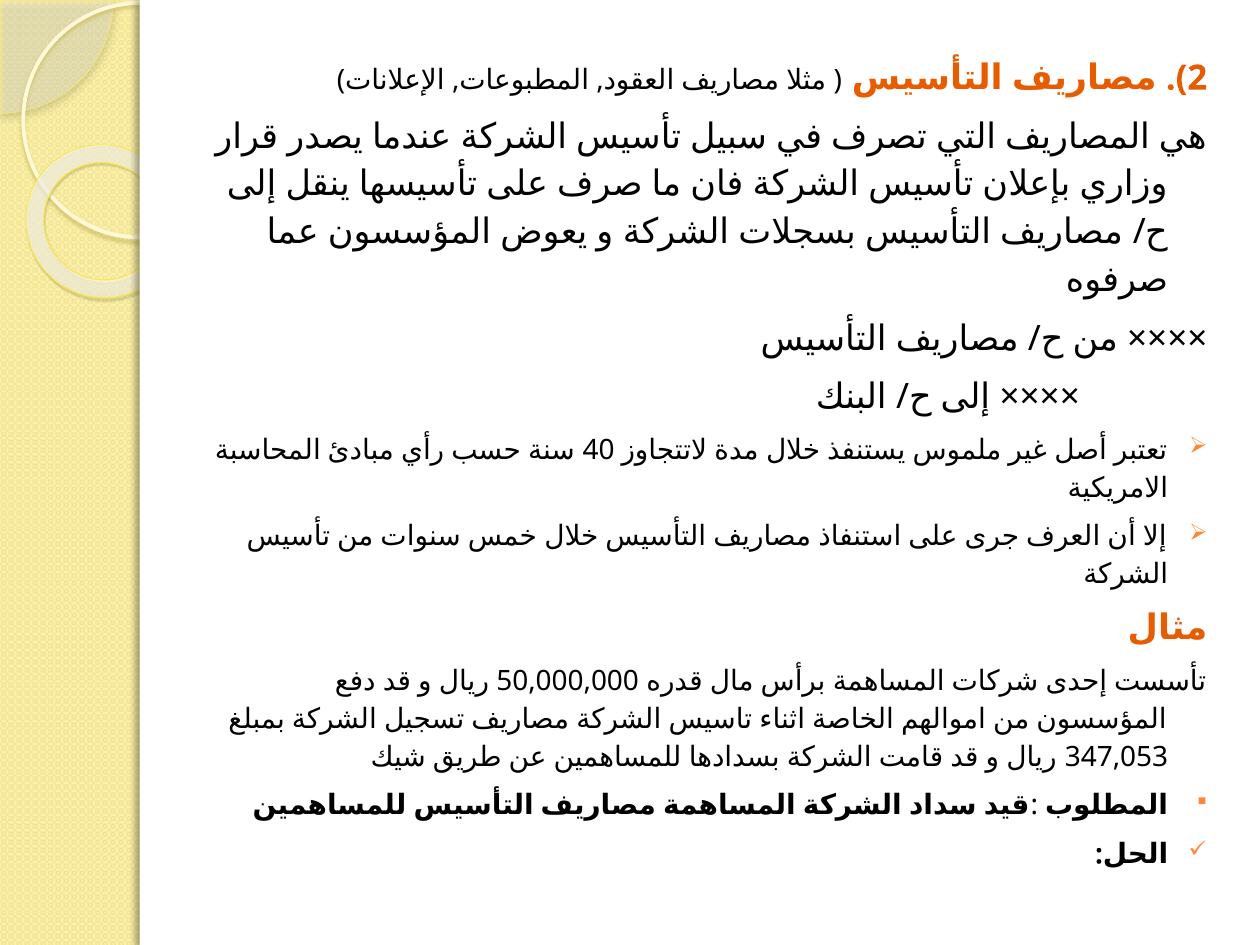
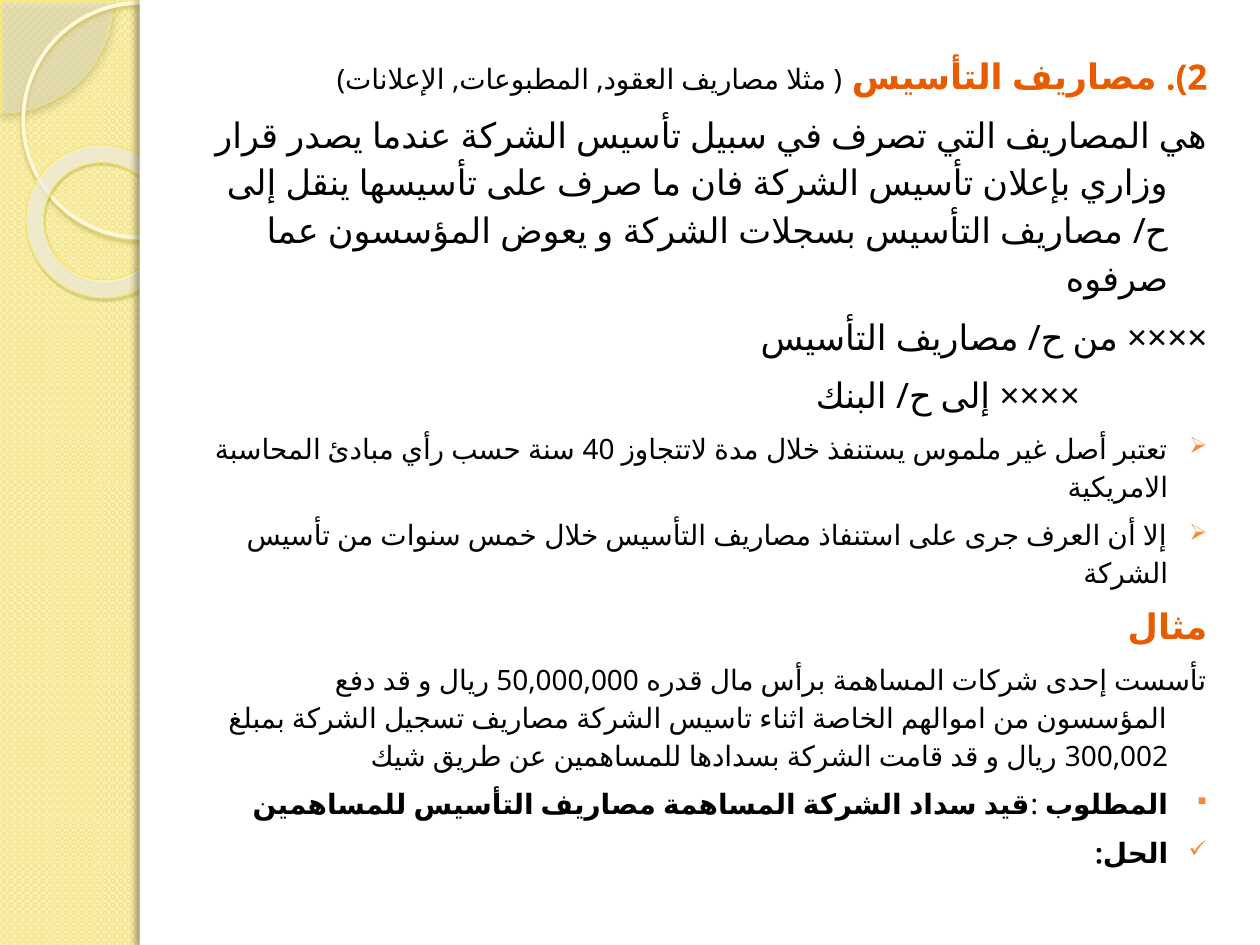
347,053: 347,053 -> 300,002 (1117, 757)
